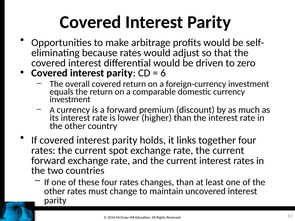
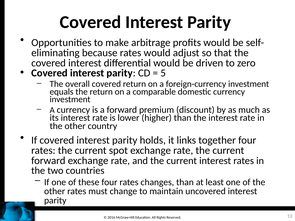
6: 6 -> 5 (163, 73)
